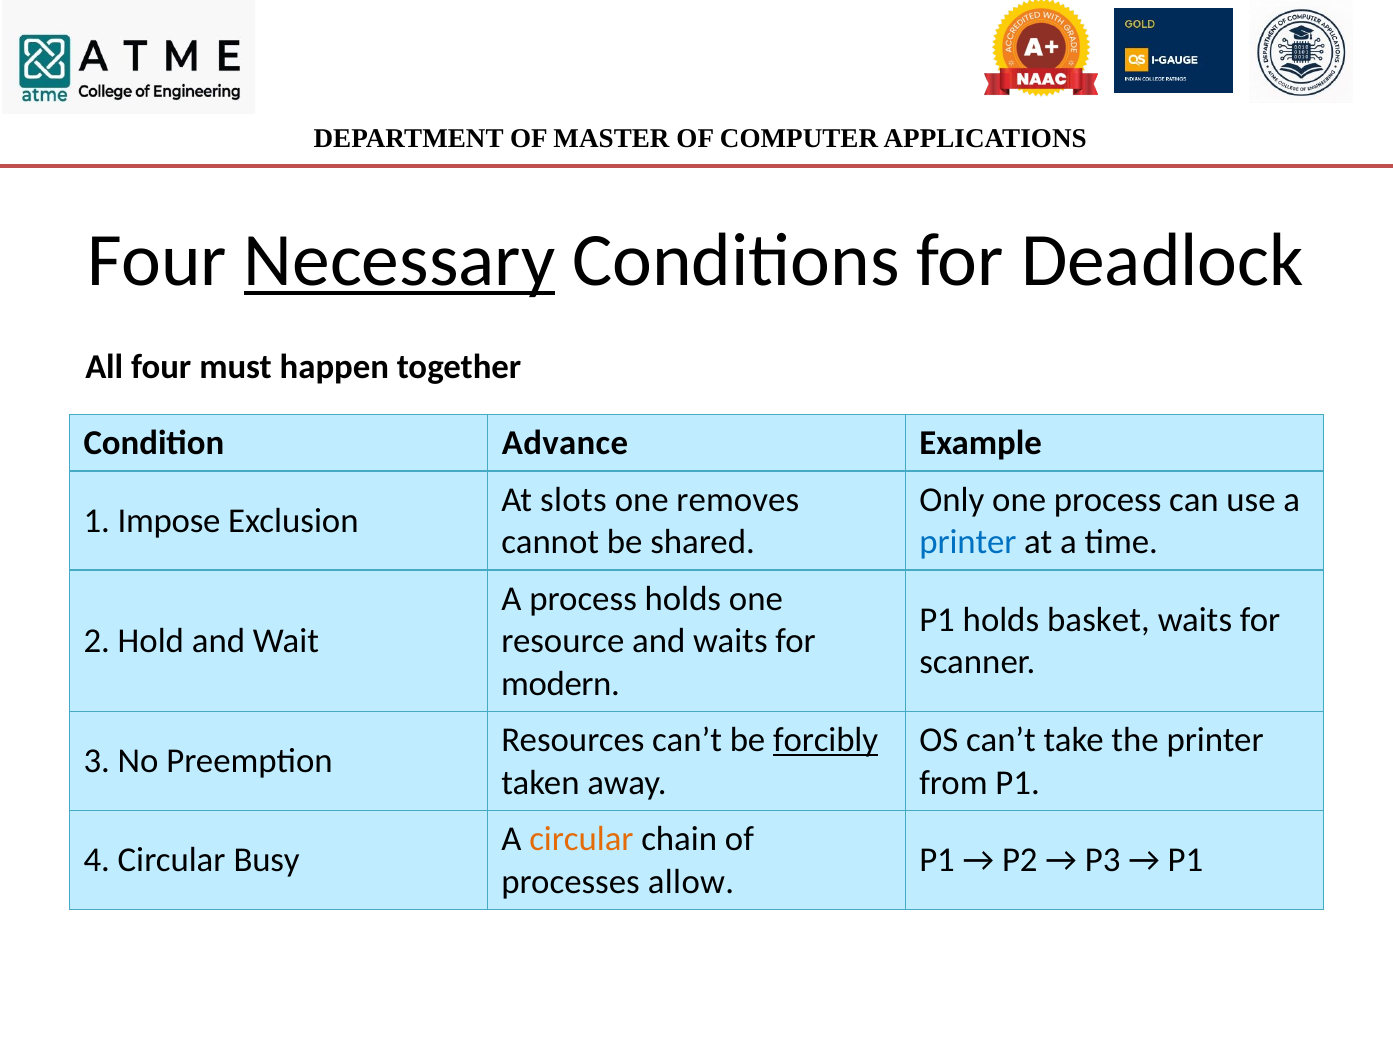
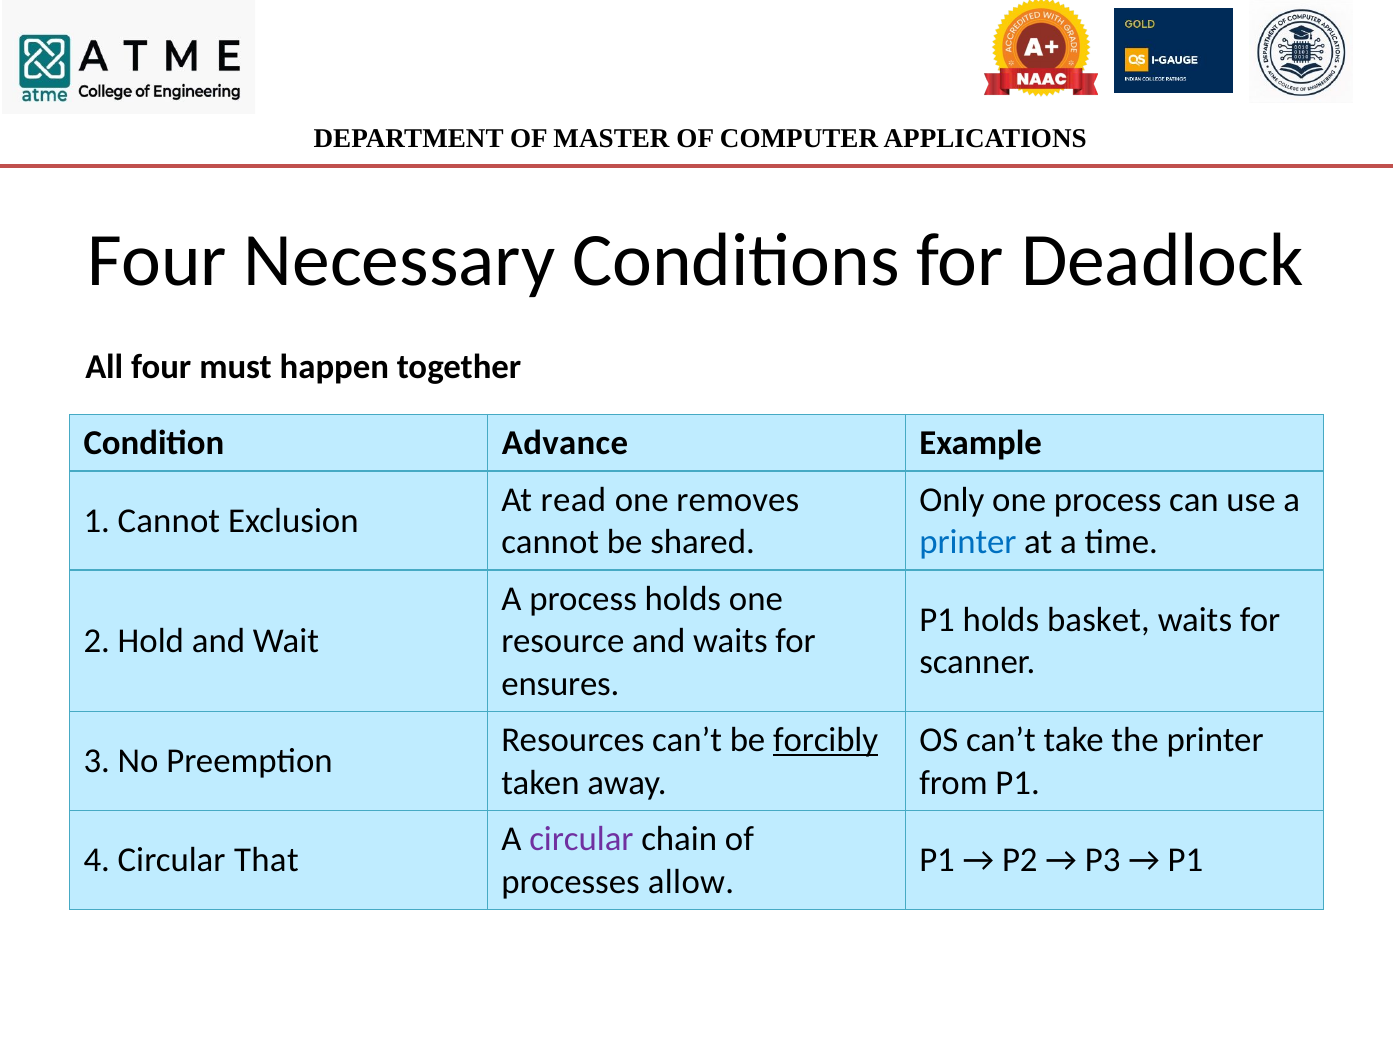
Necessary underline: present -> none (400, 261)
slots: slots -> read (573, 500)
1 Impose: Impose -> Cannot (169, 521)
modern: modern -> ensures (560, 684)
circular colour: orange -> purple (581, 839)
Busy: Busy -> That (266, 860)
